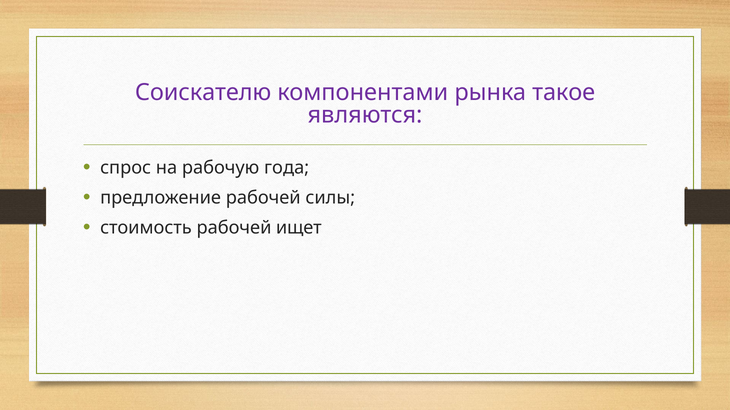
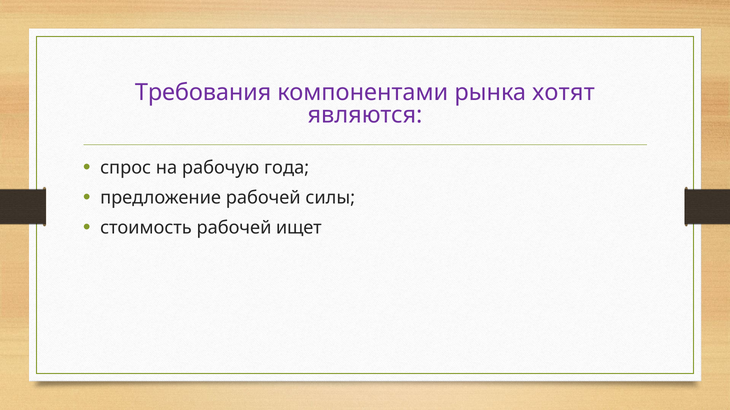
Соискателю: Соискателю -> Требования (203, 93)
такое: такое -> хотят (563, 93)
